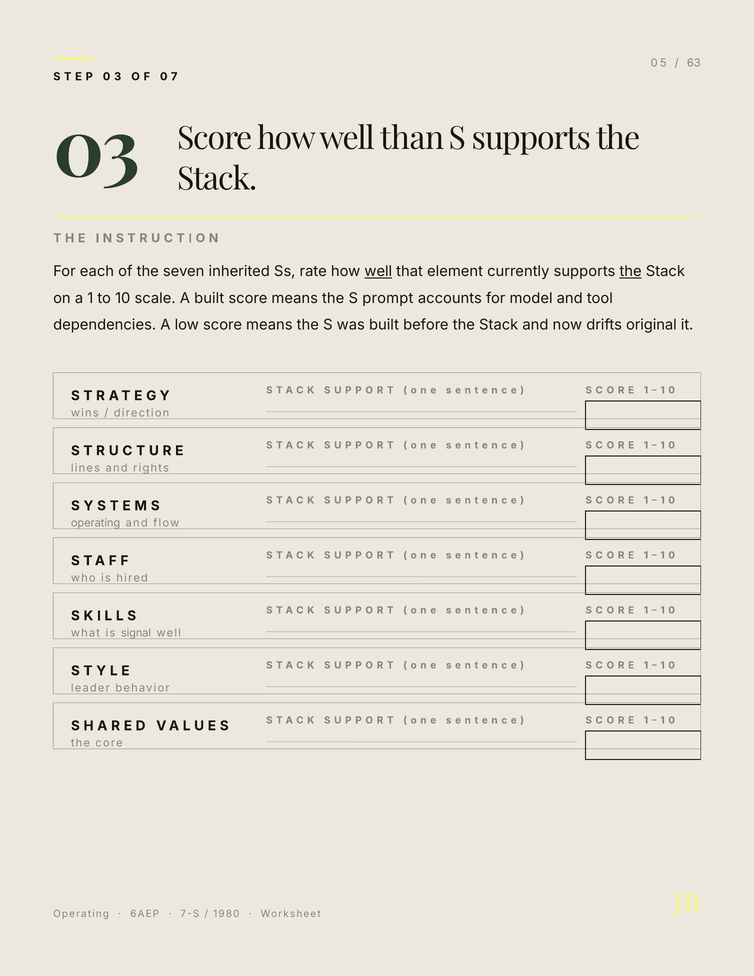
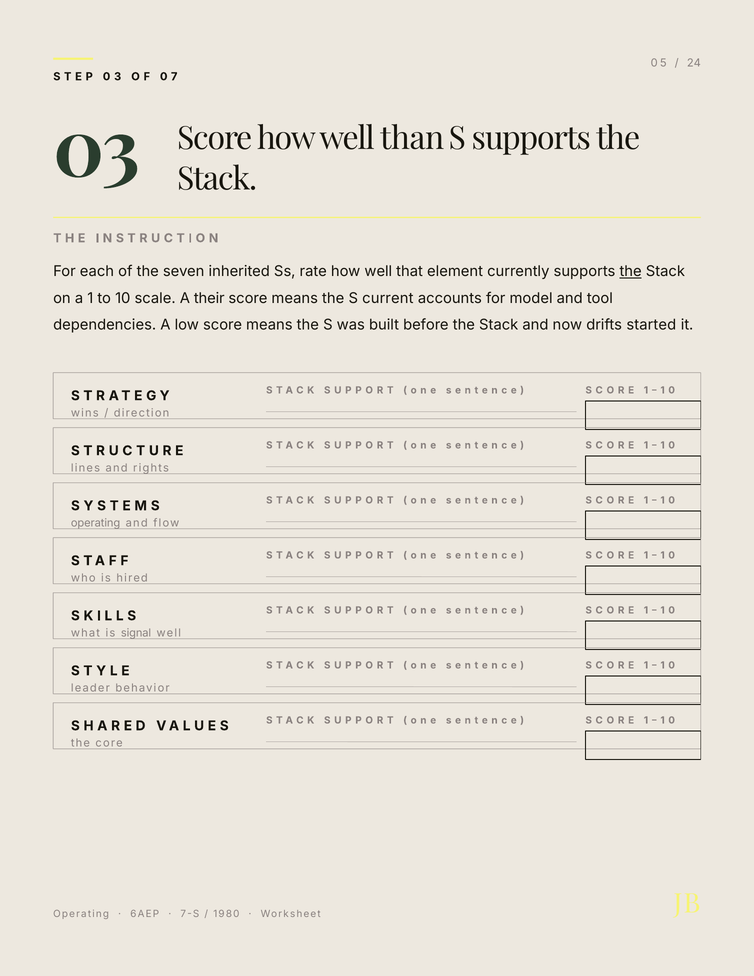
63: 63 -> 24 (694, 63)
well underline: present -> none (378, 272)
A built: built -> their (209, 298)
prompt: prompt -> current (388, 298)
original: original -> started (651, 325)
